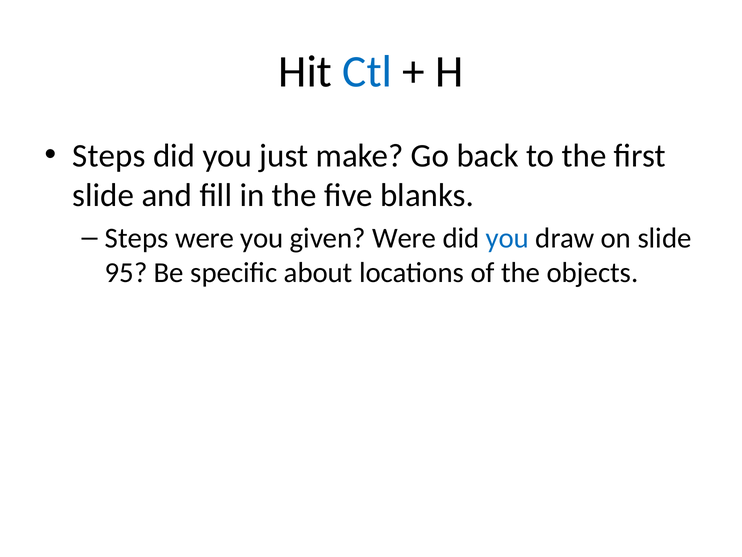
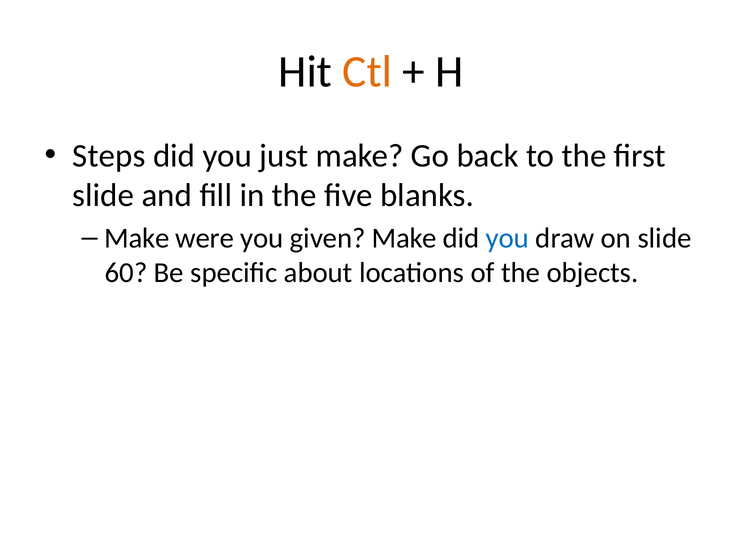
Ctl colour: blue -> orange (367, 72)
Steps: Steps -> Make (137, 238)
given Were: Were -> Make (404, 238)
95: 95 -> 60 (126, 272)
